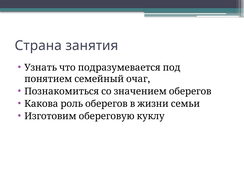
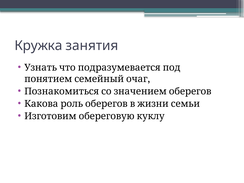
Страна: Страна -> Кружка (38, 46)
